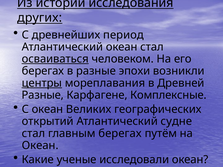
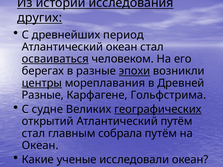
эпохи underline: none -> present (134, 71)
Комплексные: Комплексные -> Гольфстрима (168, 95)
С океан: океан -> судне (47, 109)
географических underline: none -> present (158, 109)
Атлантический судне: судне -> путём (176, 121)
главным берегах: берегах -> собрала (120, 134)
